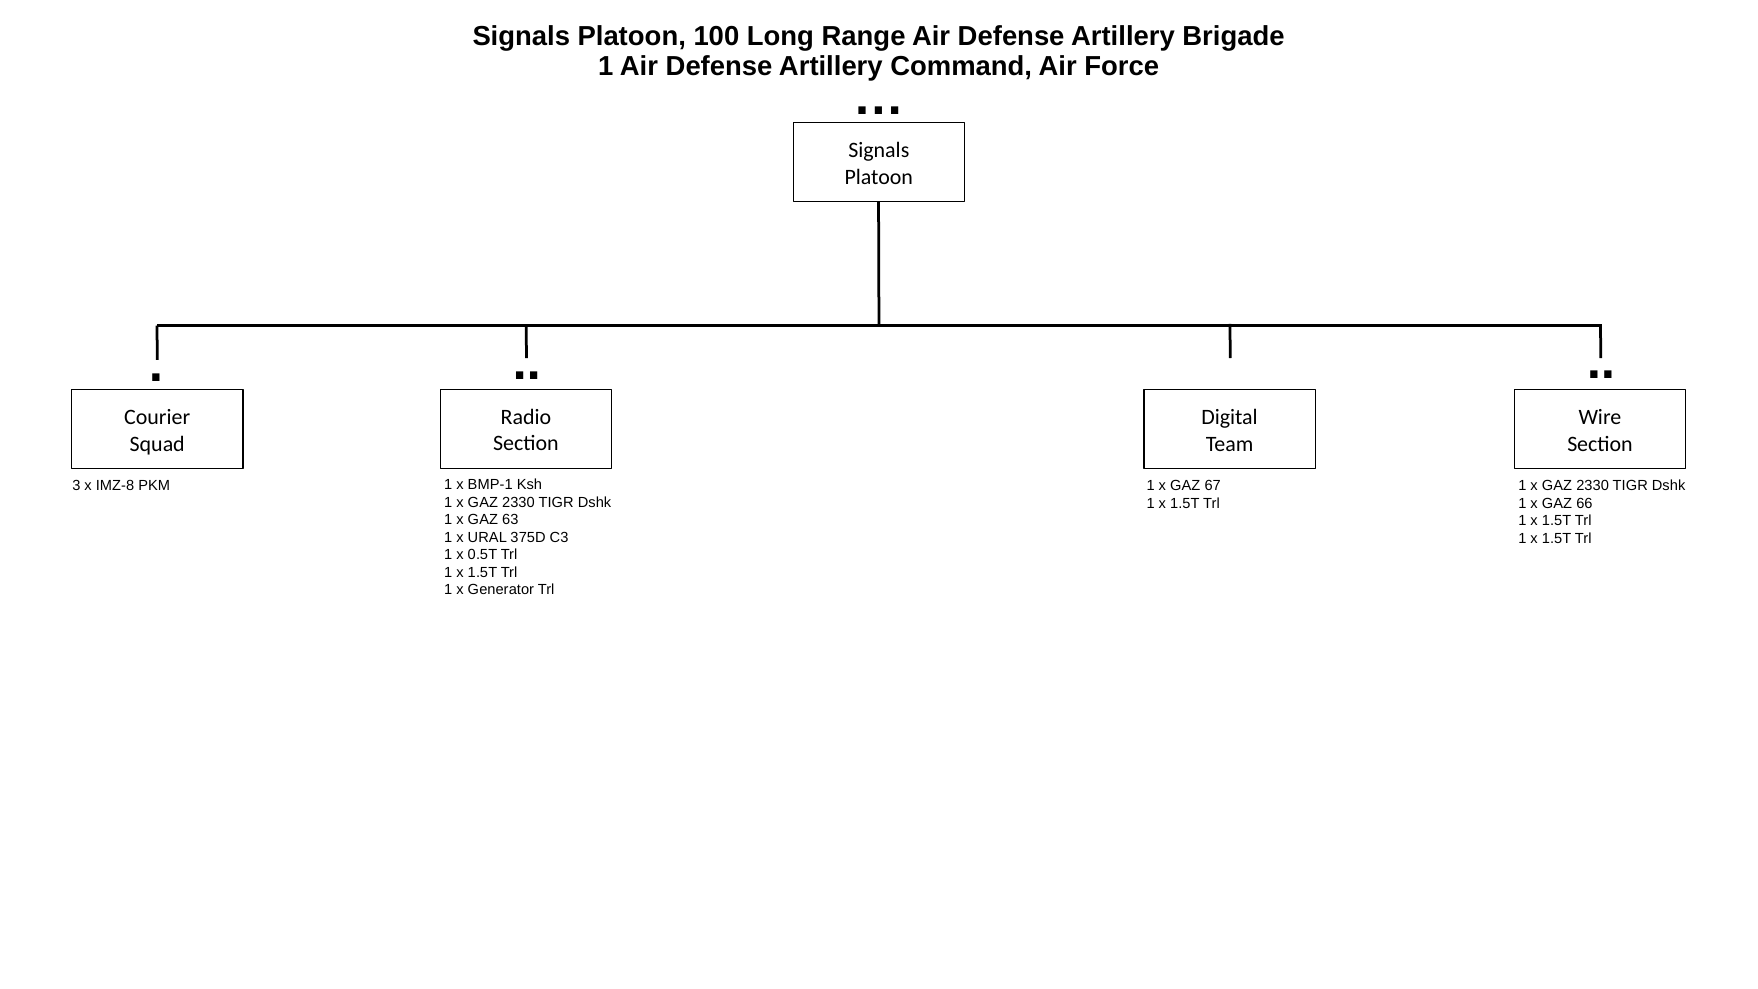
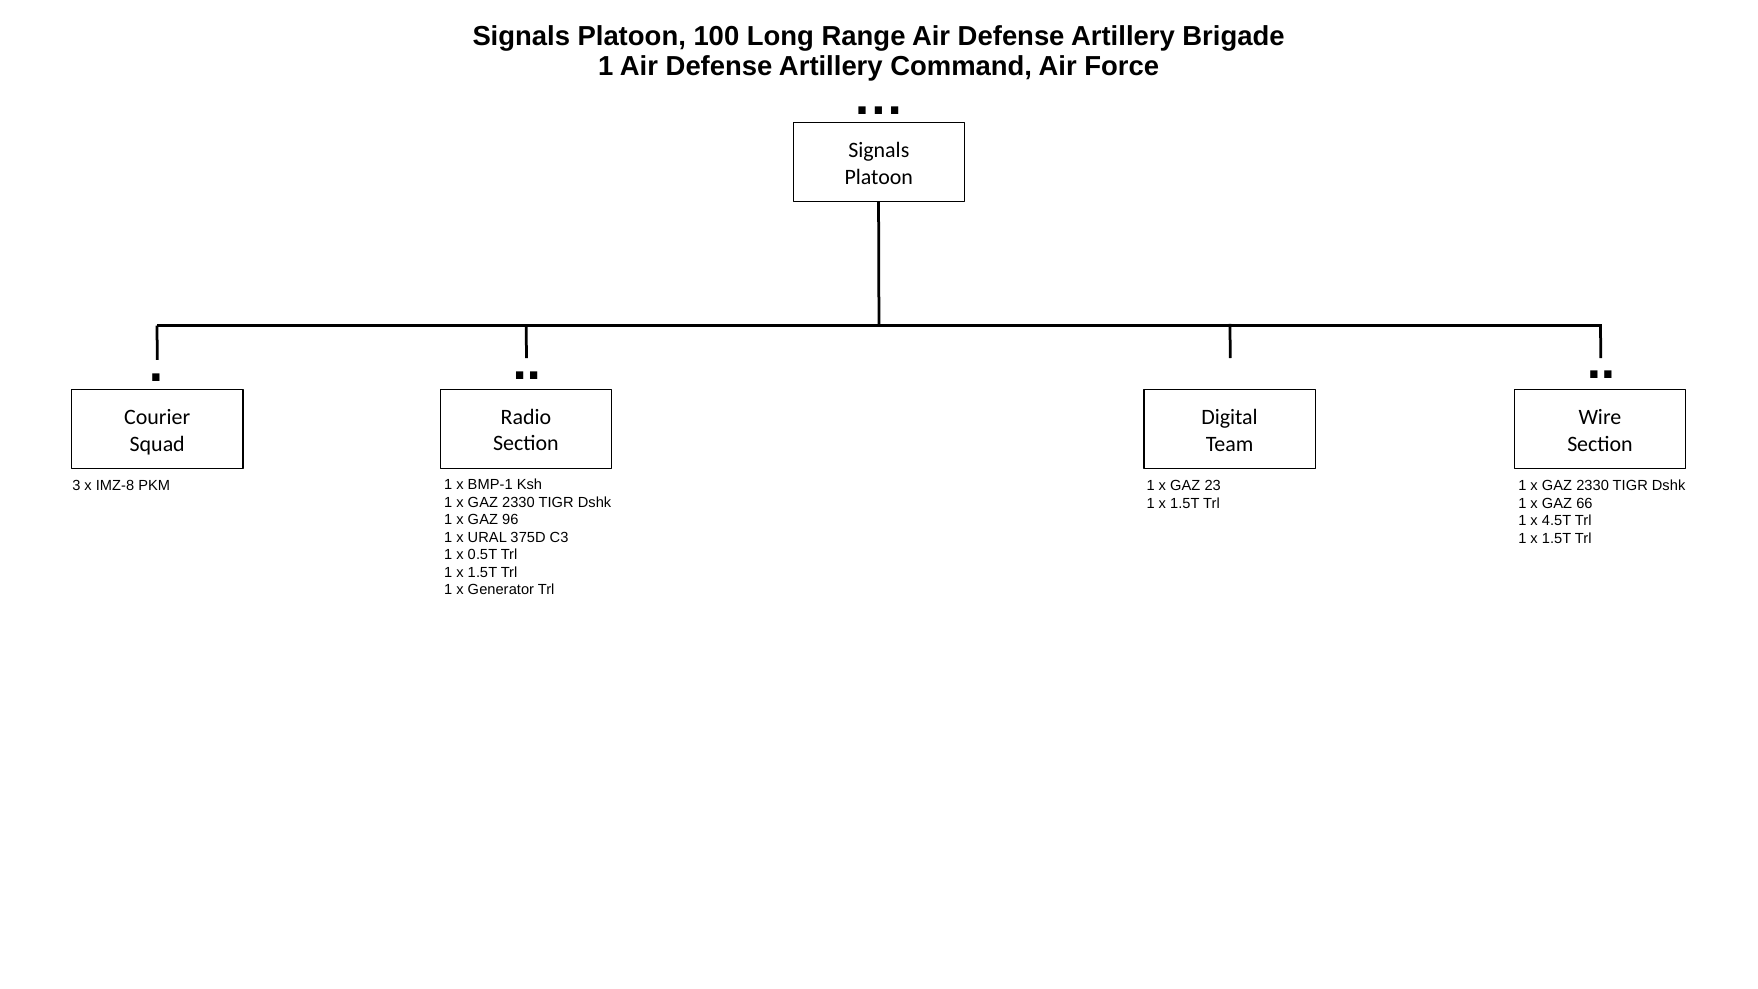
67: 67 -> 23 (1213, 486)
63: 63 -> 96 (510, 520)
1.5T: 1.5T -> 4.5T (1557, 521)
